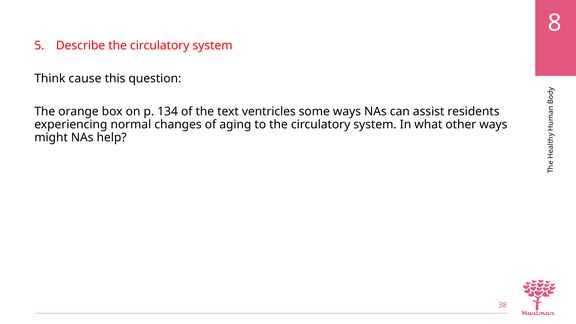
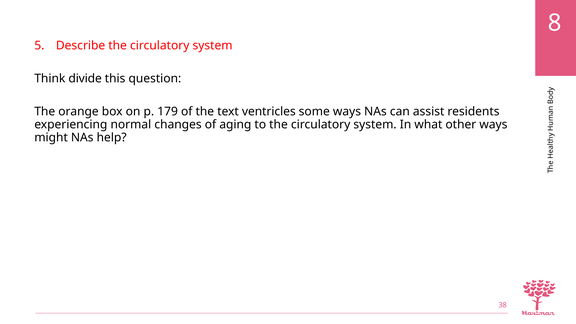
cause: cause -> divide (85, 79)
134: 134 -> 179 (168, 112)
